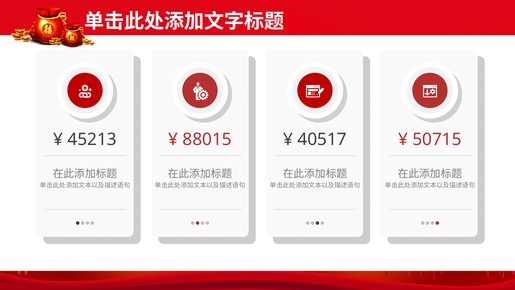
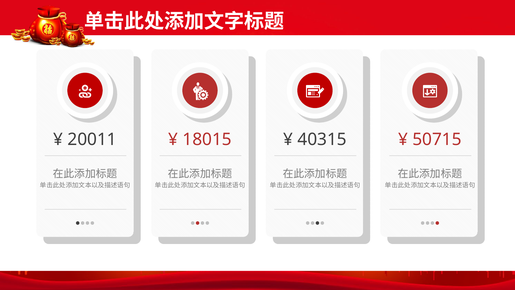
45213: 45213 -> 20011 (92, 139)
88015: 88015 -> 18015 (207, 139)
40517: 40517 -> 40315 (322, 139)
